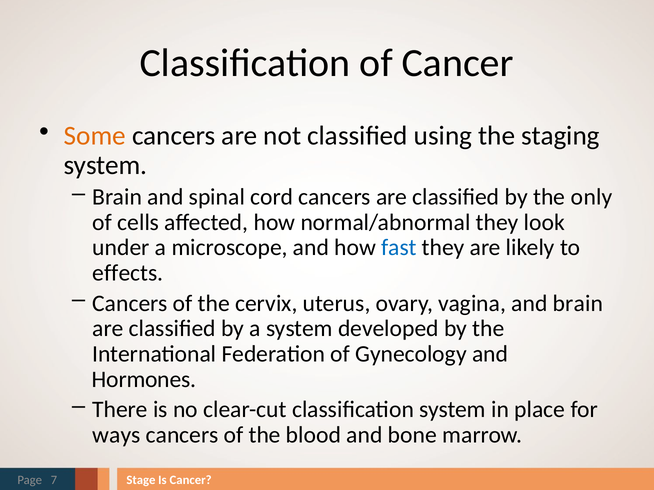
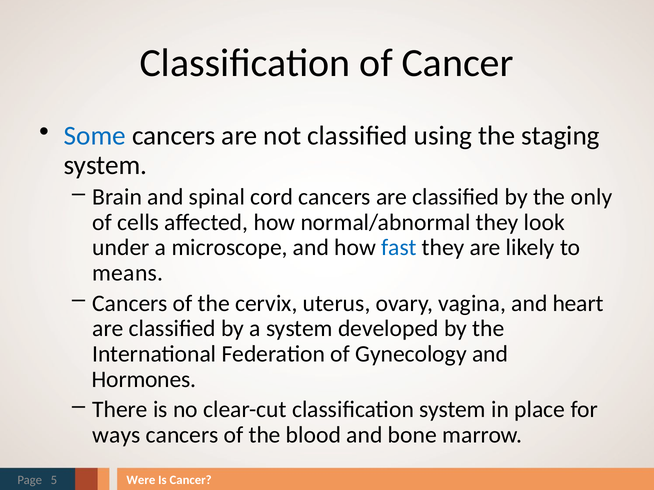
Some colour: orange -> blue (95, 136)
effects: effects -> means (128, 273)
and brain: brain -> heart (578, 304)
7: 7 -> 5 (54, 480)
Stage: Stage -> Were (141, 480)
